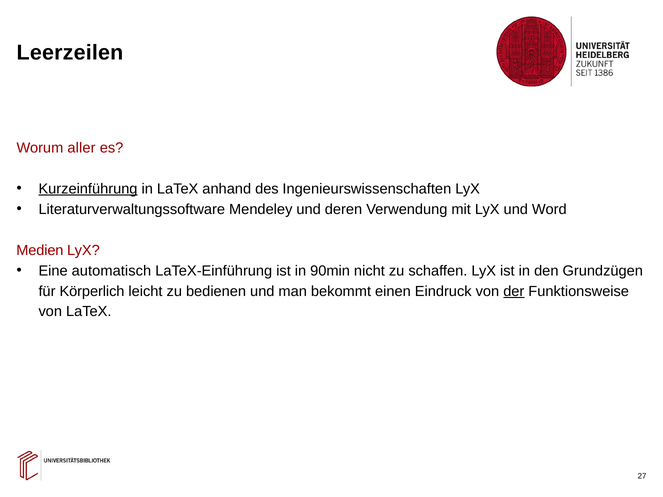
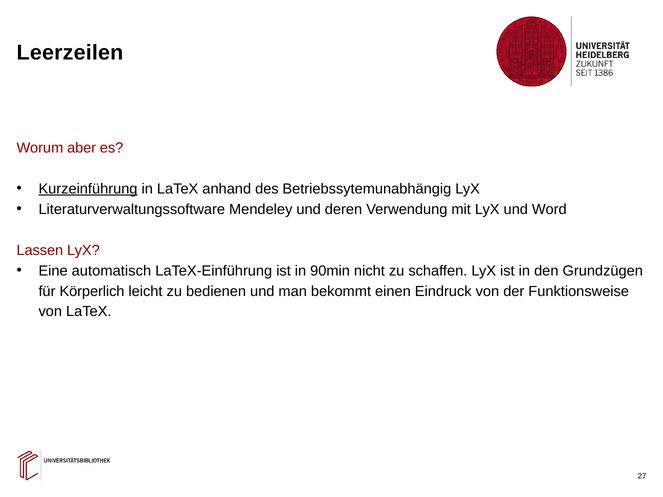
aller: aller -> aber (82, 148)
Ingenieurswissenschaften: Ingenieurswissenschaften -> Betriebssytemunabhängig (367, 189)
Medien: Medien -> Lassen (40, 250)
der underline: present -> none (514, 291)
